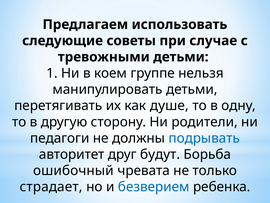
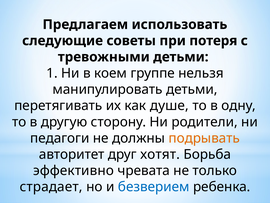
случае: случае -> потеря (213, 41)
подрывать colour: blue -> orange (204, 138)
будут: будут -> хотят (160, 154)
ошибочный: ошибочный -> эффективно (73, 170)
